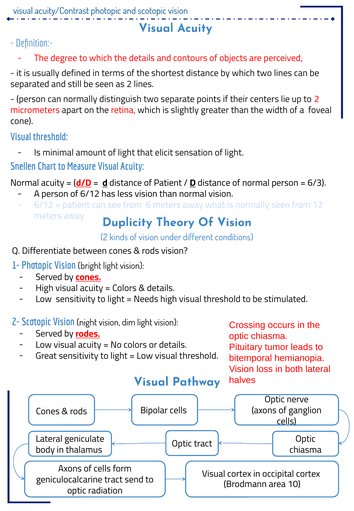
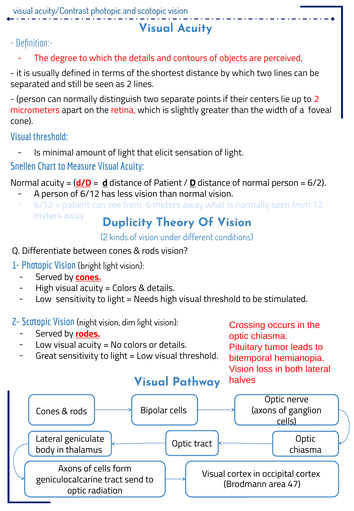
6/3: 6/3 -> 6/2 (317, 183)
10: 10 -> 47 (294, 484)
